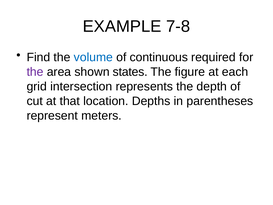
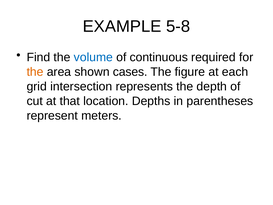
7-8: 7-8 -> 5-8 (178, 26)
the colour: purple -> orange (35, 72)
states: states -> cases (130, 72)
